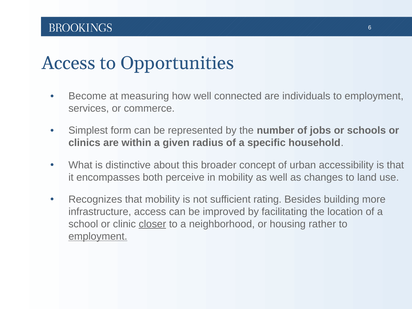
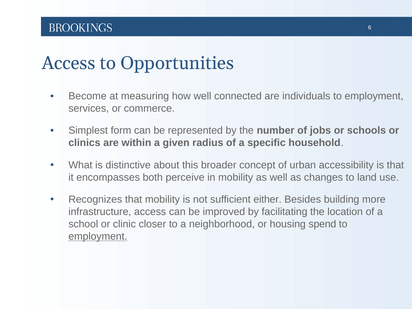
rating: rating -> either (268, 199)
closer underline: present -> none (152, 224)
rather: rather -> spend (322, 224)
